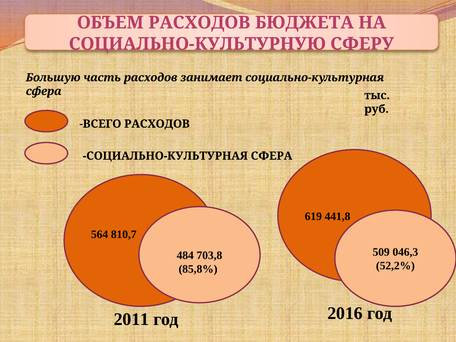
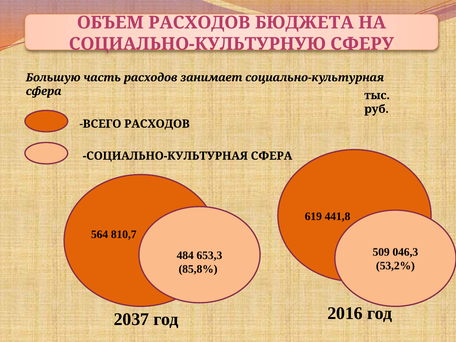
703,8: 703,8 -> 653,3 (209, 255)
52,2%: 52,2% -> 53,2% (395, 266)
2011: 2011 -> 2037 (131, 319)
